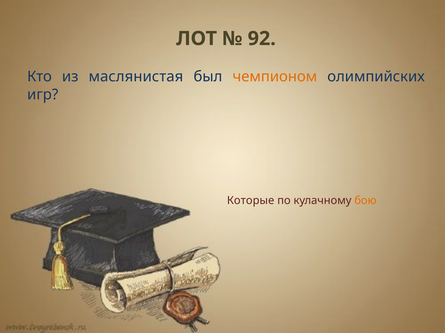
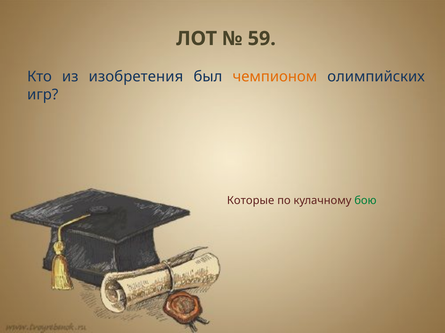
92: 92 -> 59 (262, 39)
маслянистая: маслянистая -> изобретения (136, 77)
бою colour: orange -> green (365, 201)
